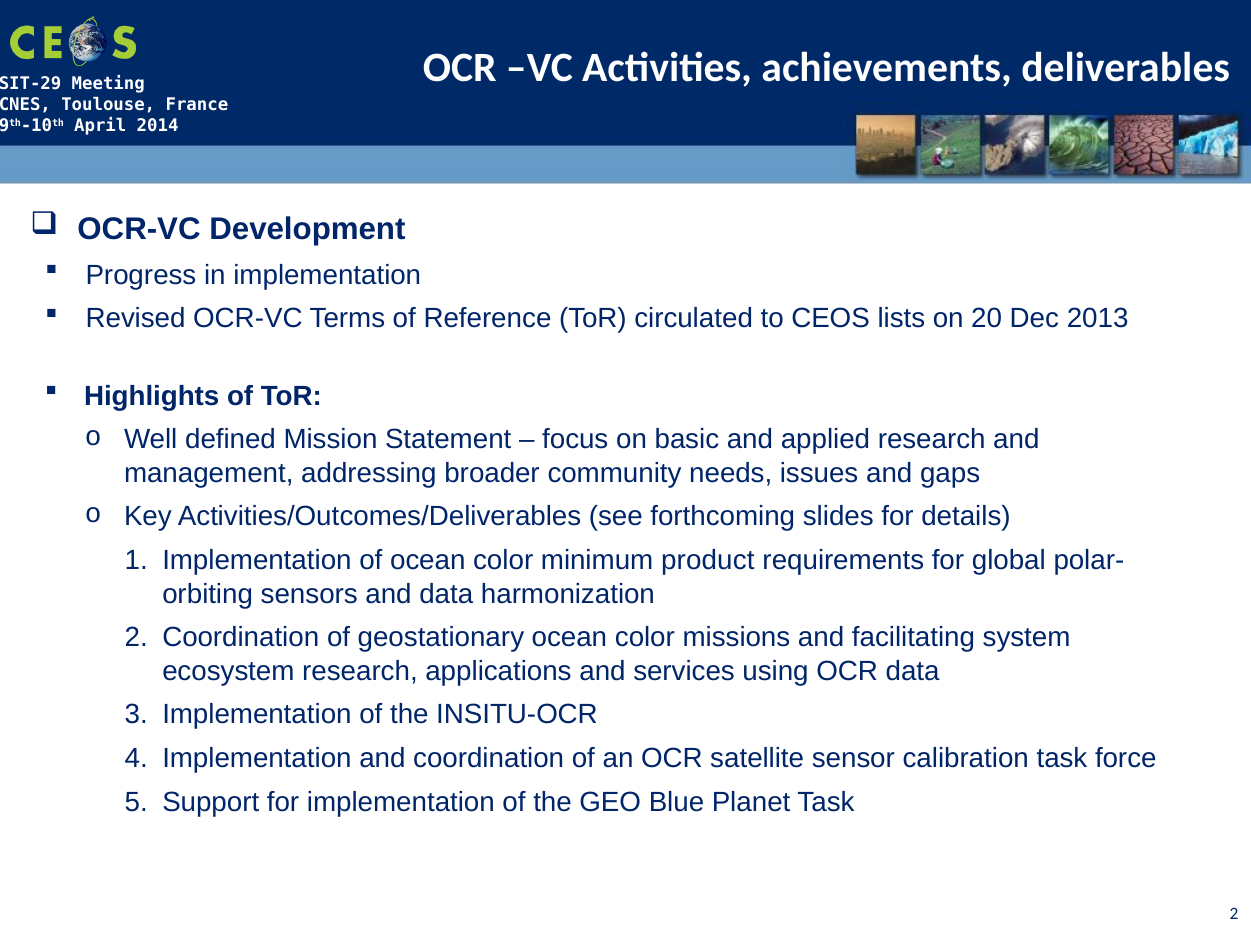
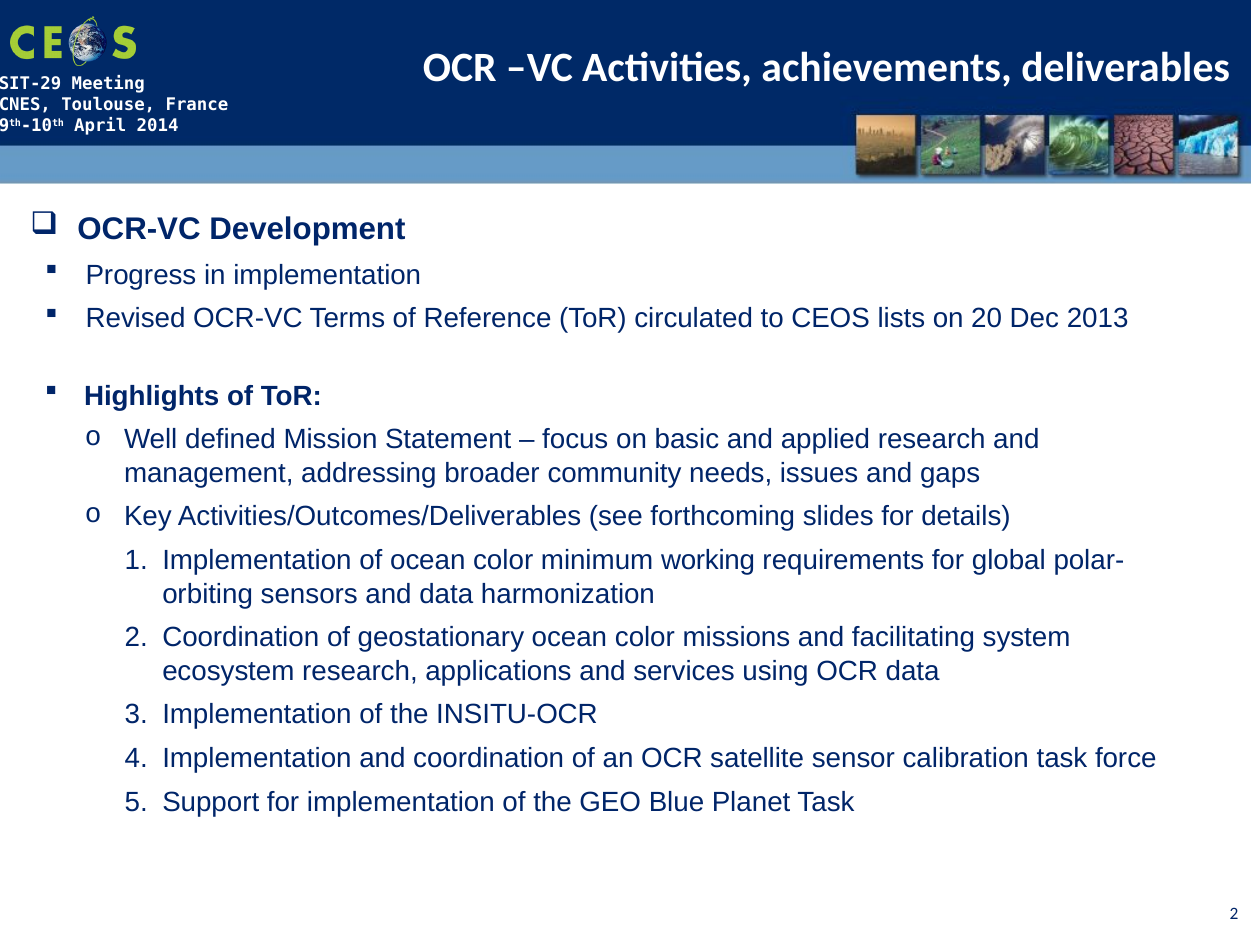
product: product -> working (708, 561)
